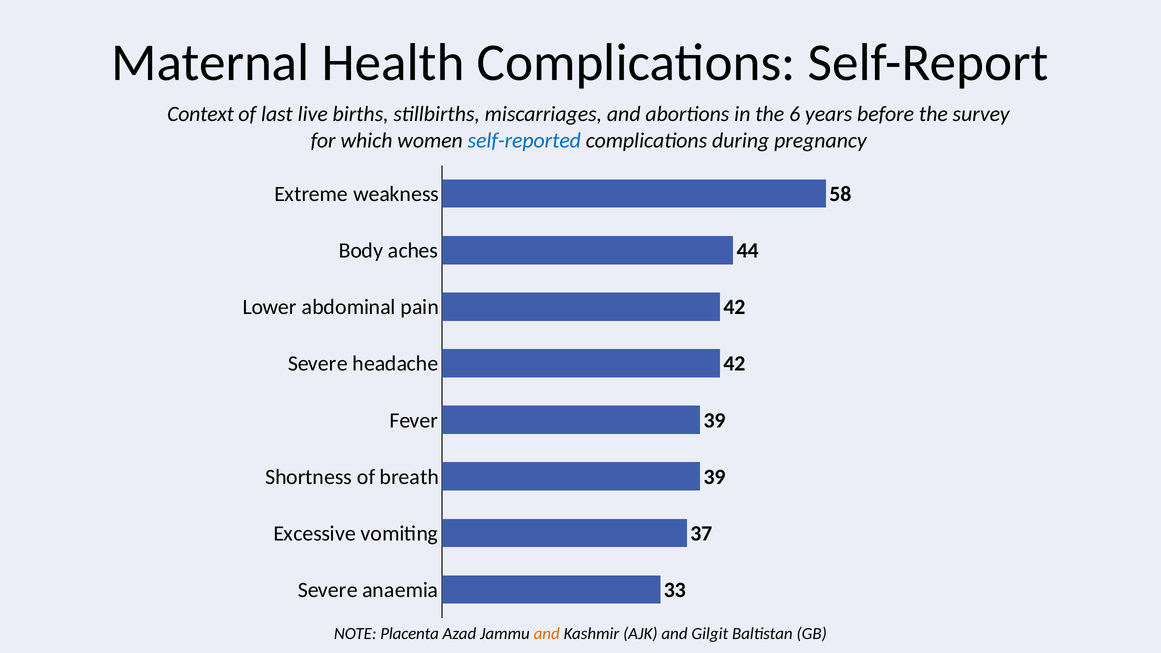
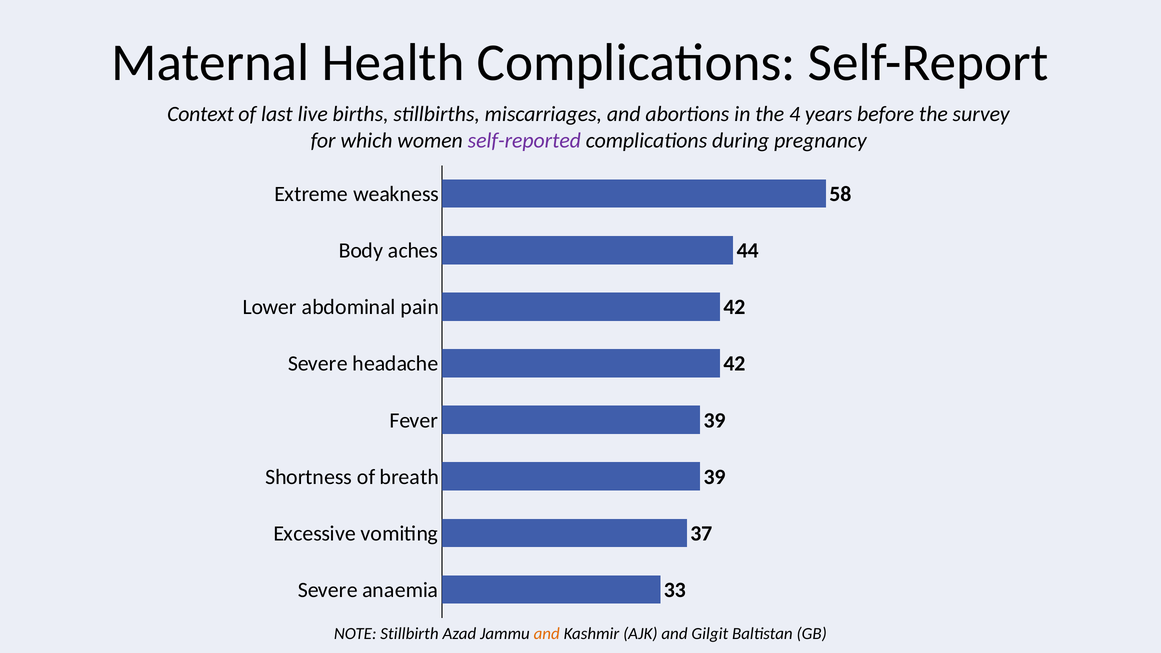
6: 6 -> 4 (795, 114)
self-reported colour: blue -> purple (524, 140)
Placenta: Placenta -> Stillbirth (410, 634)
